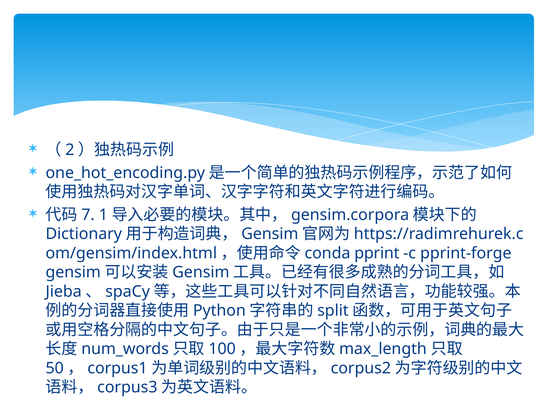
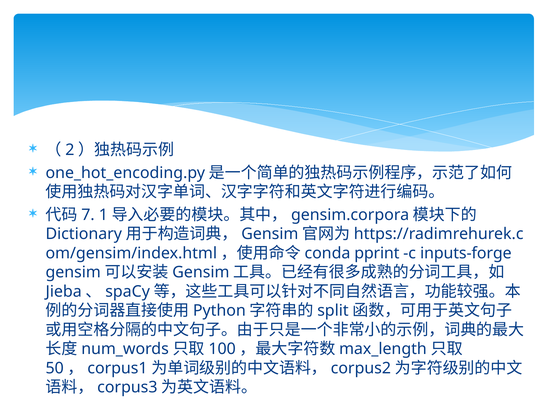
pprint-forge: pprint-forge -> inputs-forge (466, 253)
